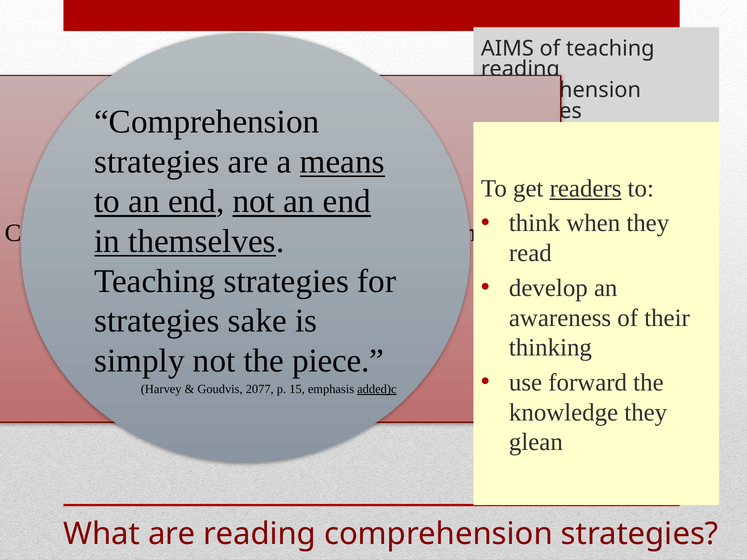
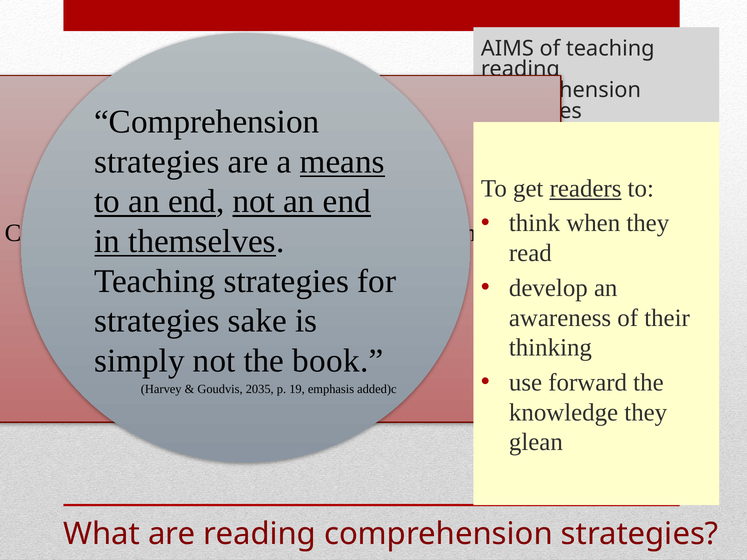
piece: piece -> book (338, 361)
2077: 2077 -> 2035 (260, 389)
15: 15 -> 19 (297, 389)
added)c underline: present -> none (377, 389)
